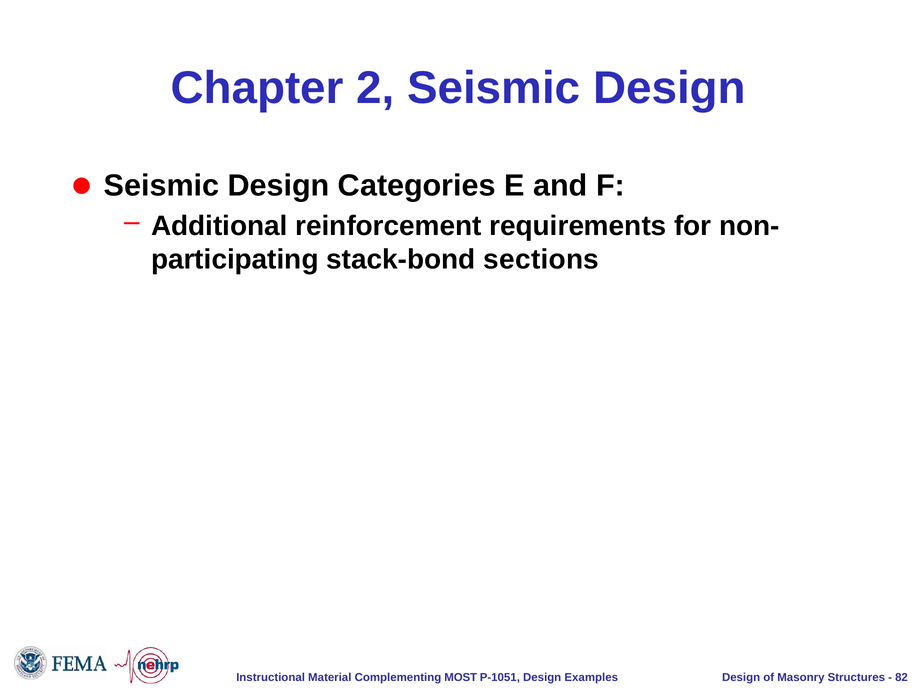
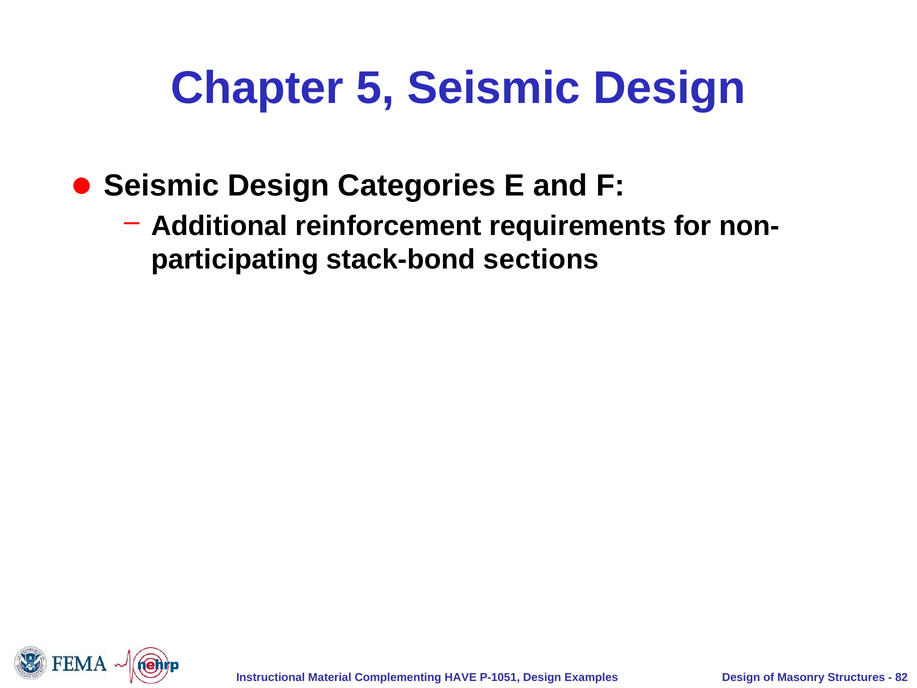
2: 2 -> 5 (375, 88)
MOST: MOST -> HAVE (461, 677)
